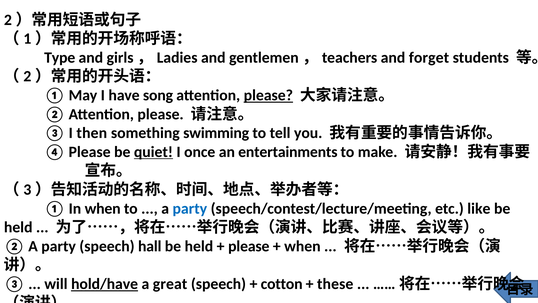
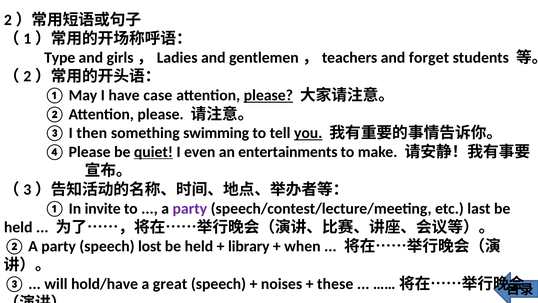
song: song -> case (158, 95)
you underline: none -> present (308, 133)
once: once -> even (200, 152)
In when: when -> invite (103, 208)
party colour: blue -> purple (190, 208)
like: like -> last (479, 208)
hall: hall -> lost (150, 246)
please: please -> library (249, 246)
hold/have underline: present -> none (105, 284)
cotton: cotton -> noises (282, 284)
